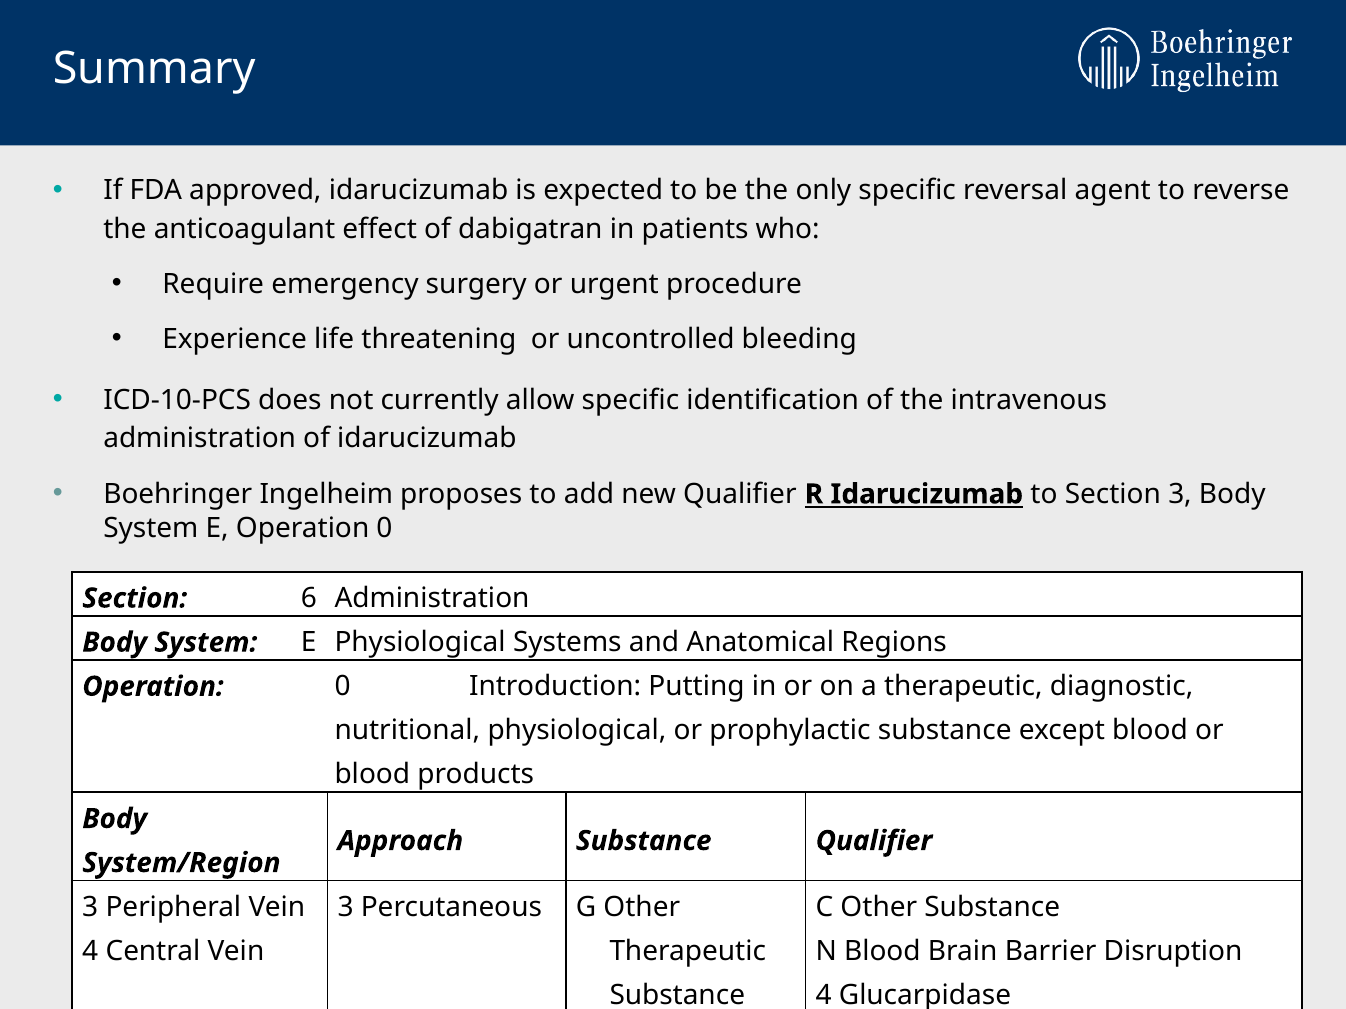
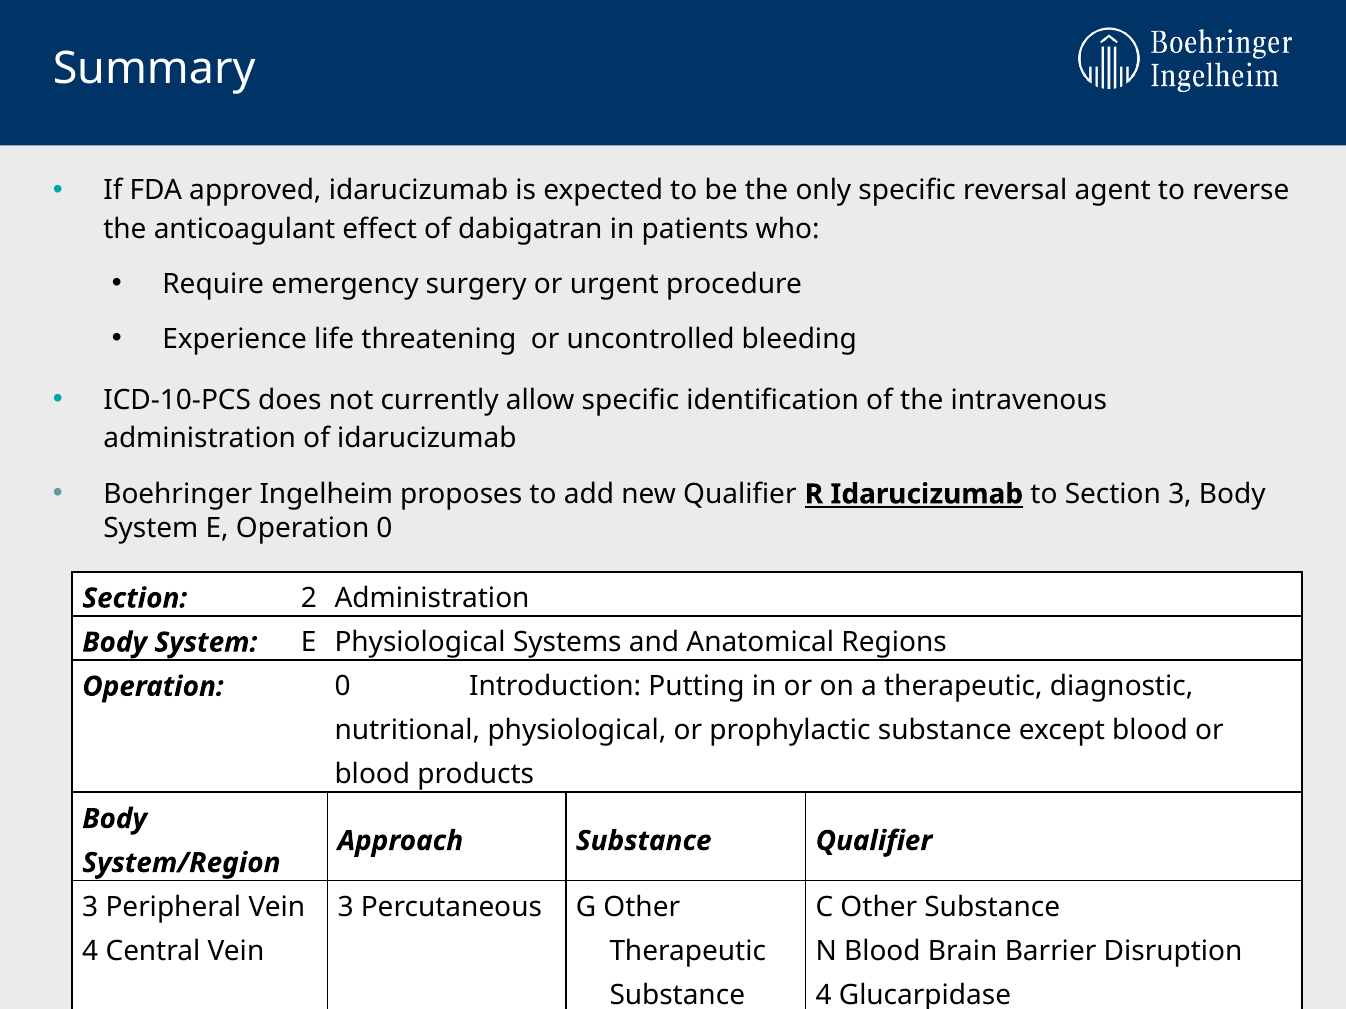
6: 6 -> 2 (309, 599)
